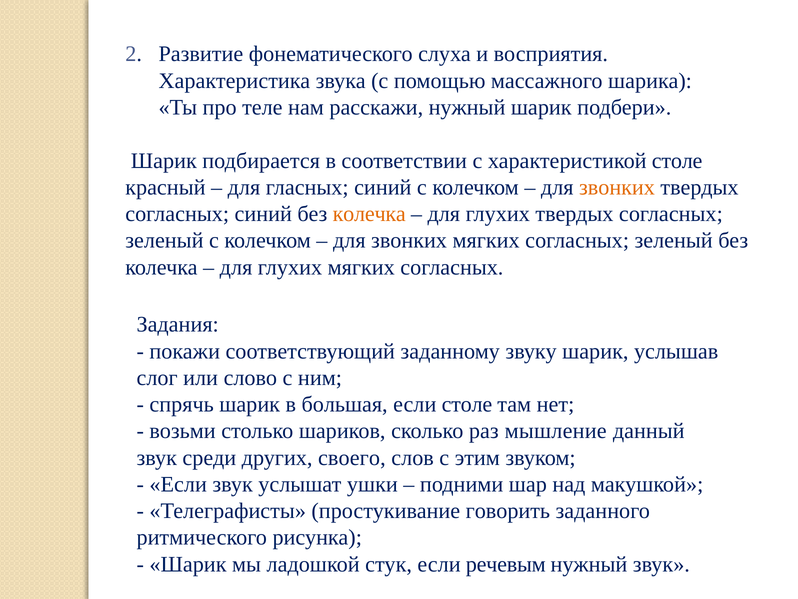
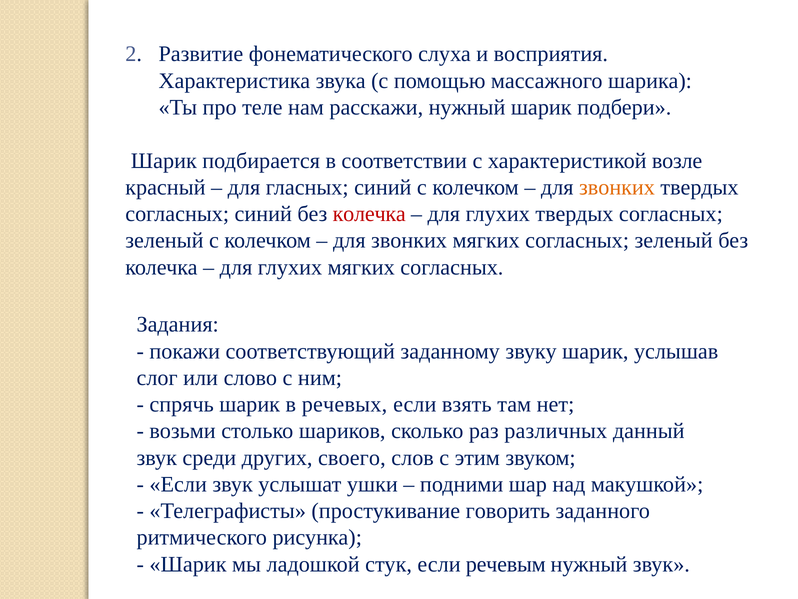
характеристикой столе: столе -> возле (677, 161)
колечка colour: orange -> red (369, 214)
большая: большая -> речевых (344, 404)
если столе: столе -> взять (467, 404)
мышление: мышление -> различных (556, 431)
